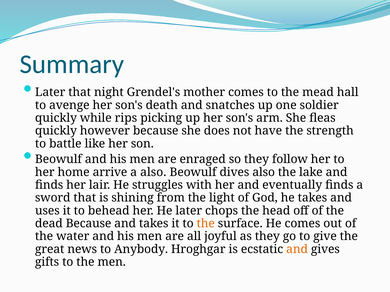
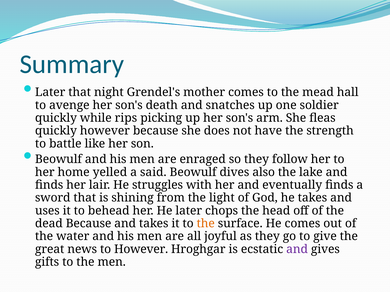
arrive: arrive -> yelled (110, 172)
a also: also -> said (153, 172)
to Anybody: Anybody -> However (141, 250)
and colour: orange -> purple (297, 250)
